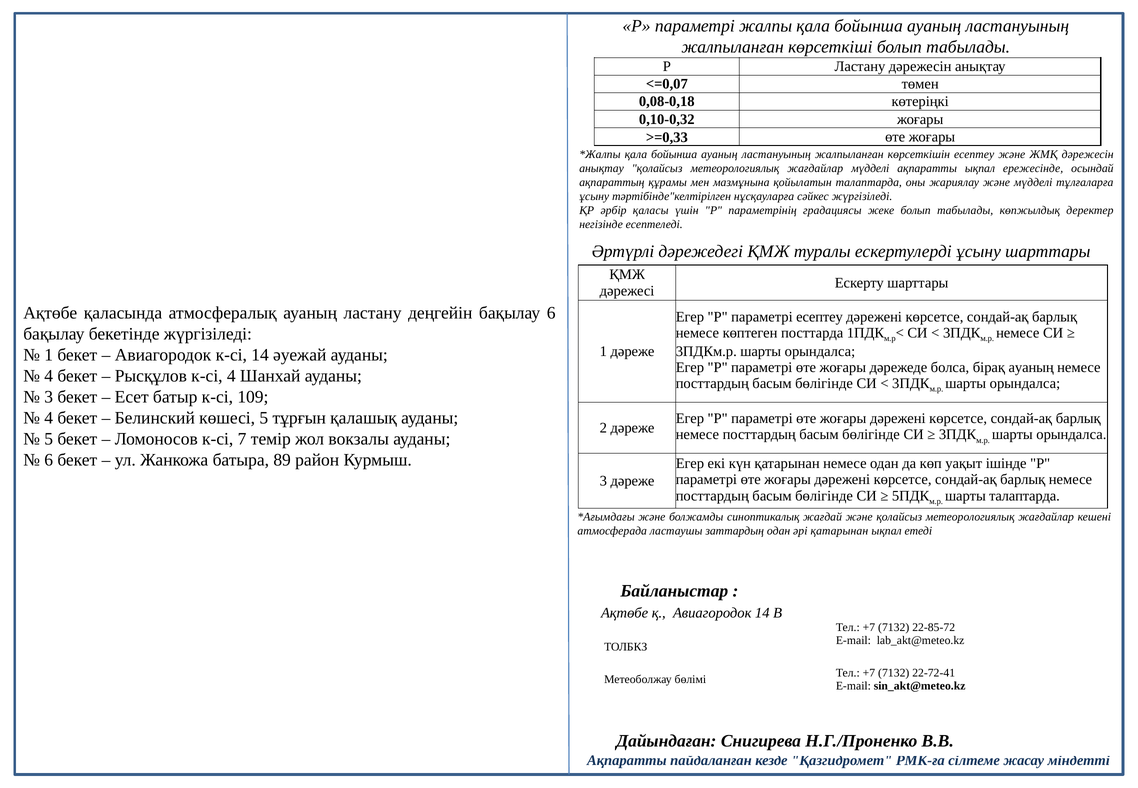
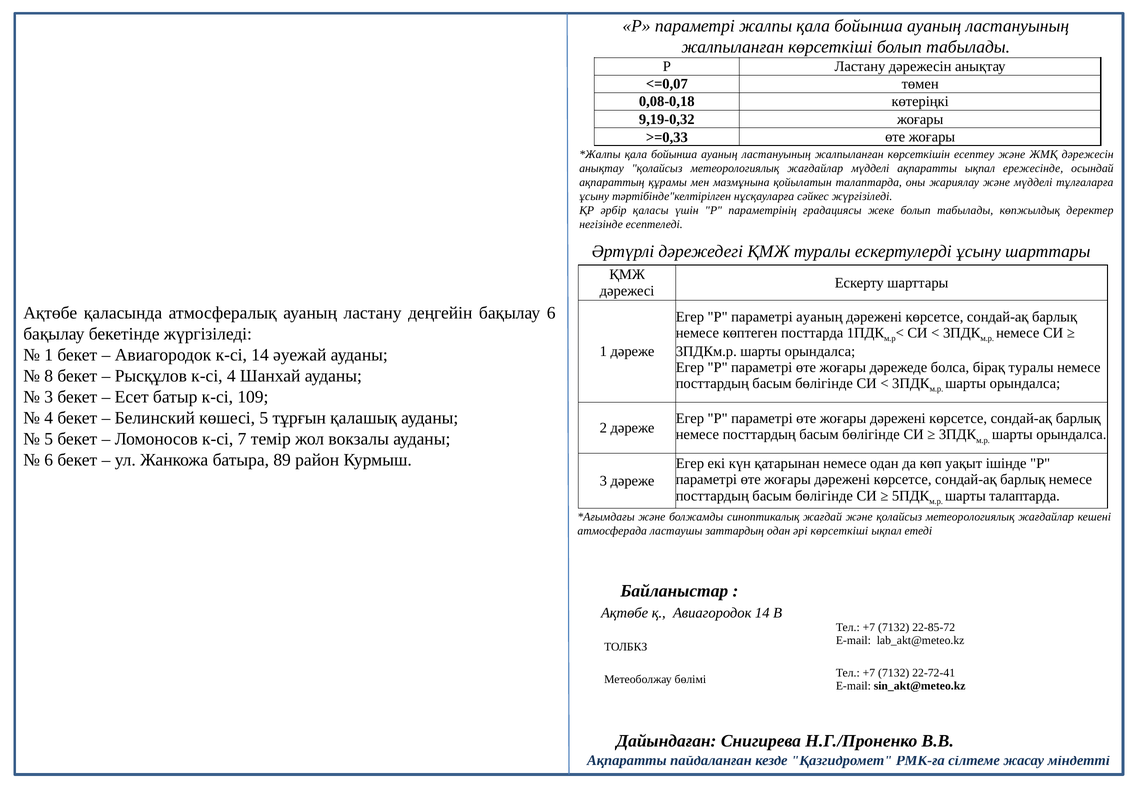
0,10-0,32: 0,10-0,32 -> 9,19-0,32 (667, 119)
параметрі есептеу: есептеу -> ауаның (819, 317)
бірақ ауаның: ауаның -> туралы (1031, 367)
4: 4 -> 8 (49, 376)
әрі қатарынан: қатарынан -> көрсеткіші (839, 531)
